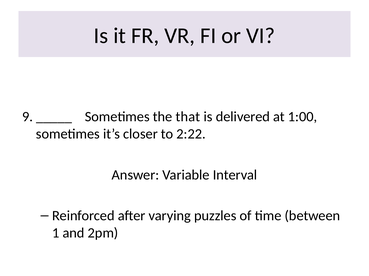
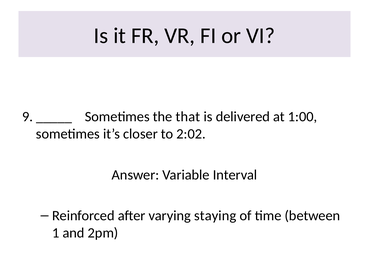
2:22: 2:22 -> 2:02 (191, 134)
puzzles: puzzles -> staying (215, 216)
